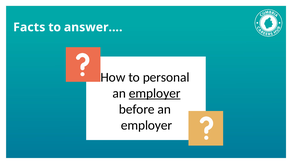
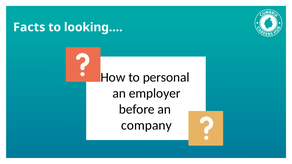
answer…: answer… -> looking… (93, 27)
employer underline: present -> none (155, 93)
employer: employer -> company (146, 126)
